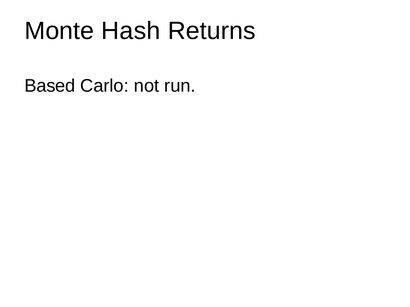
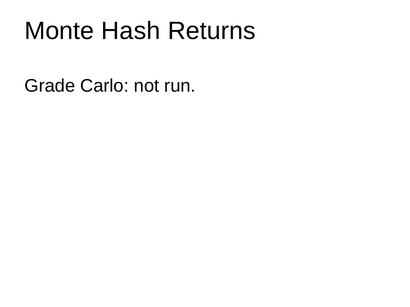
Based: Based -> Grade (50, 86)
